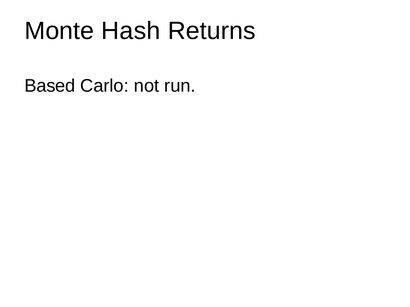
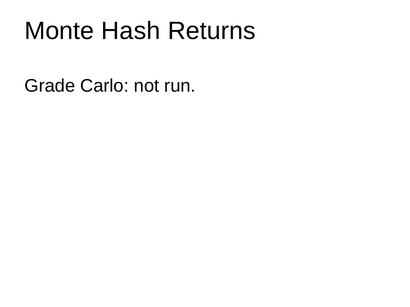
Based: Based -> Grade (50, 86)
